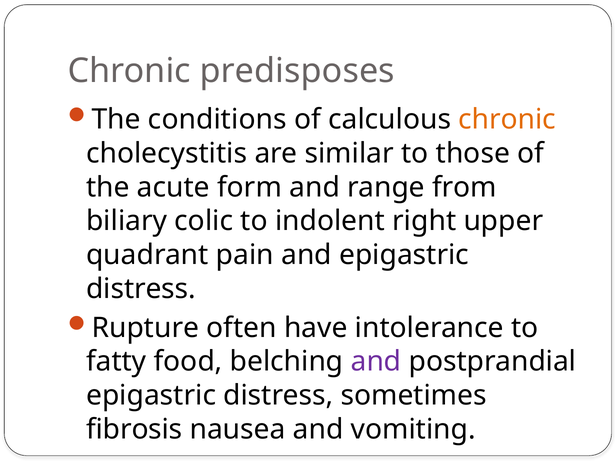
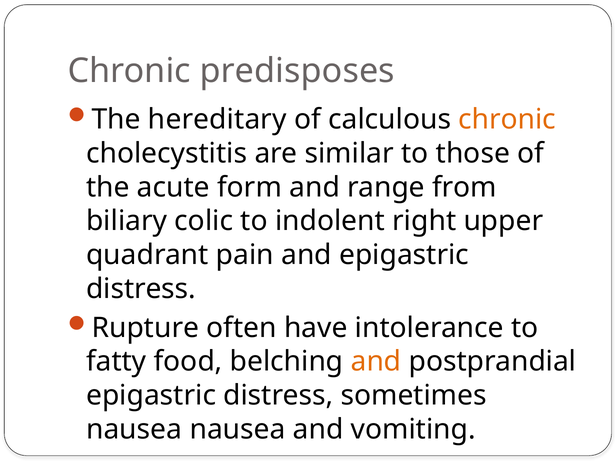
conditions: conditions -> hereditary (217, 119)
and colour: purple -> orange (376, 362)
fibrosis: fibrosis -> nausea (134, 429)
